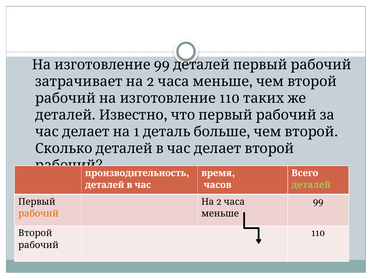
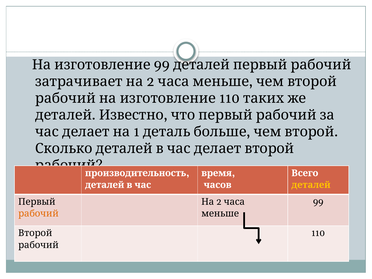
деталей colour: light green -> yellow (311, 185)
